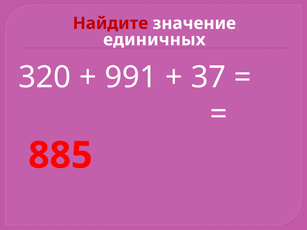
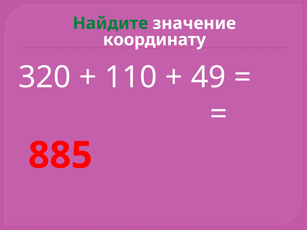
Найдите colour: red -> green (110, 23)
единичных: единичных -> координату (154, 40)
991: 991 -> 110 (131, 77)
37: 37 -> 49 (208, 77)
